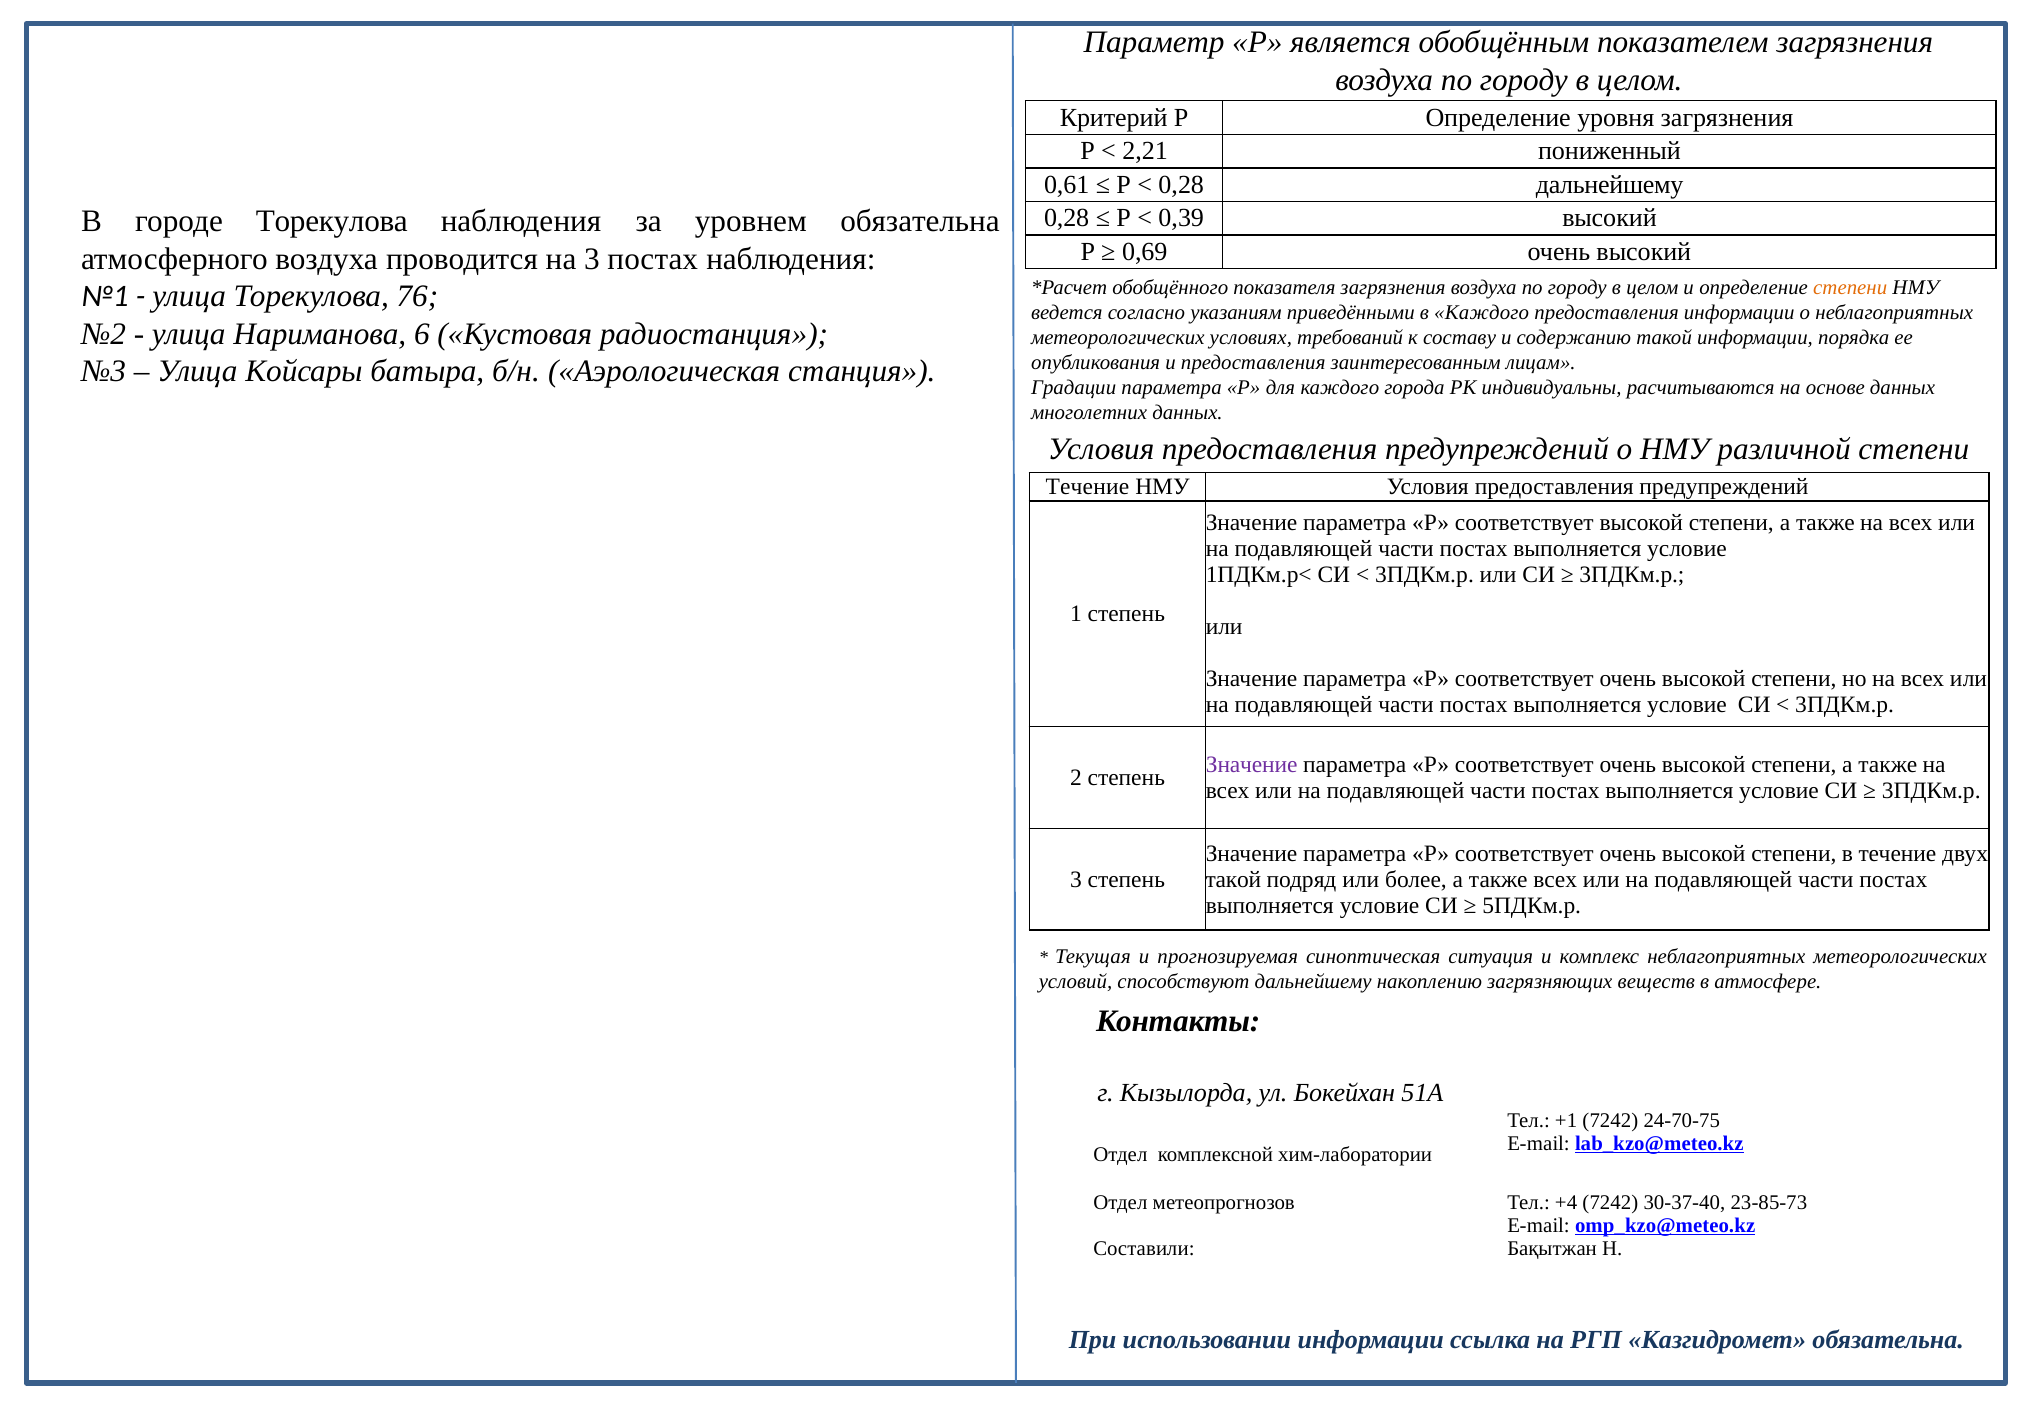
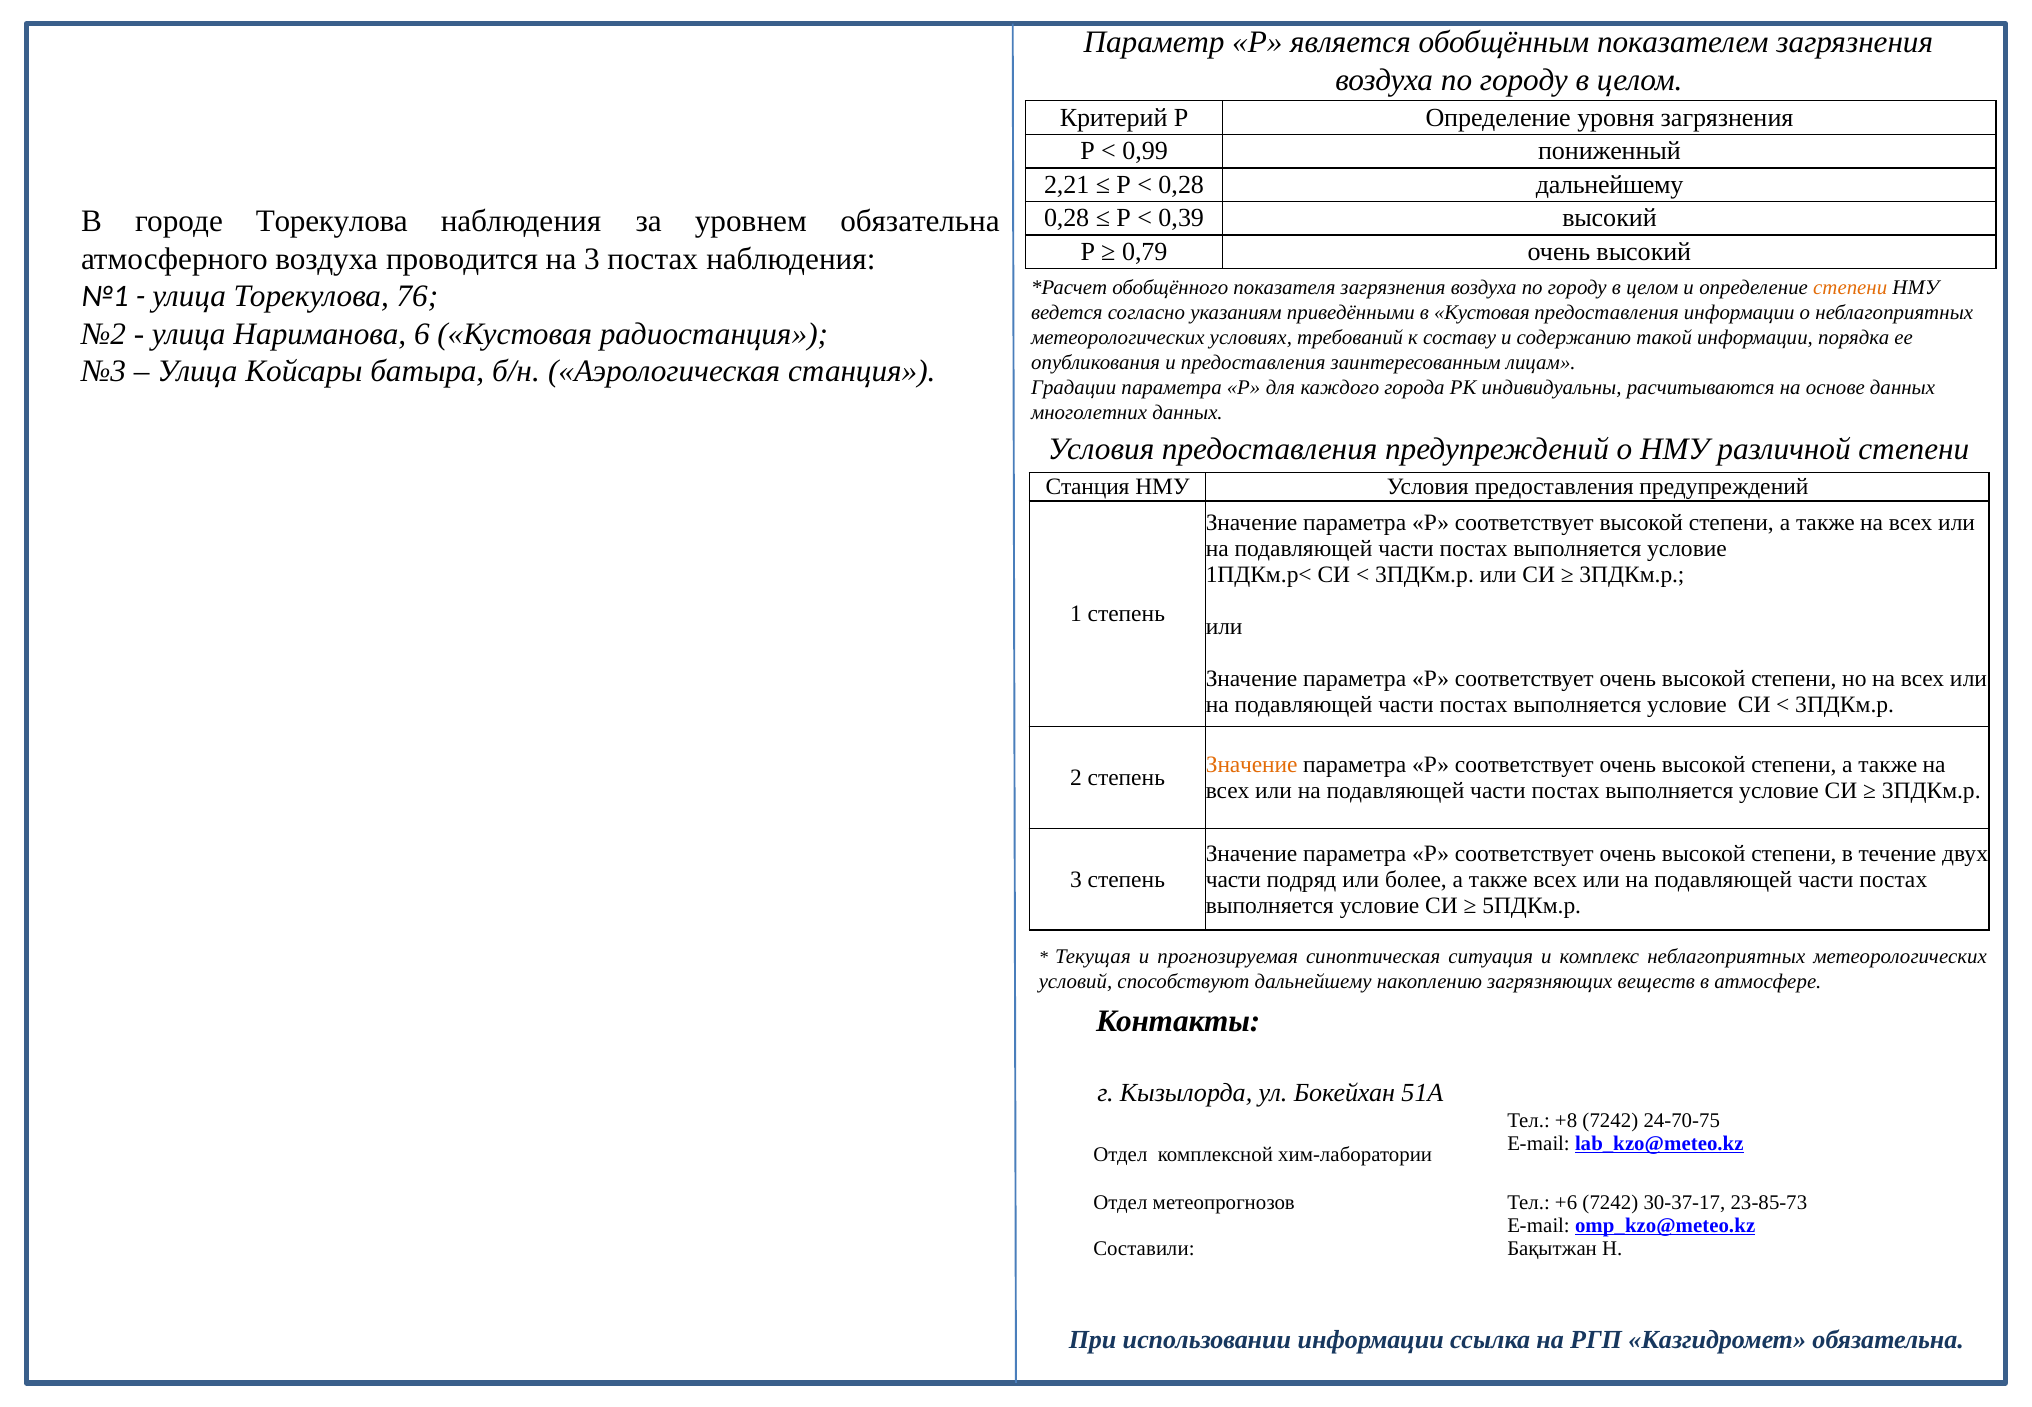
2,21: 2,21 -> 0,99 (1145, 151)
0,61: 0,61 -> 2,21 (1067, 184)
0,69: 0,69 -> 0,79 (1145, 251)
в Каждого: Каждого -> Кустовая (1482, 313)
Течение: Течение -> Станция (1088, 487)
Значение colour: purple -> orange (1252, 765)
такой: такой -> части (1233, 879)
+1: +1 -> +8 (1566, 1120)
+4: +4 -> +6 (1566, 1202)
30-37-40: 30-37-40 -> 30-37-17 (1684, 1202)
